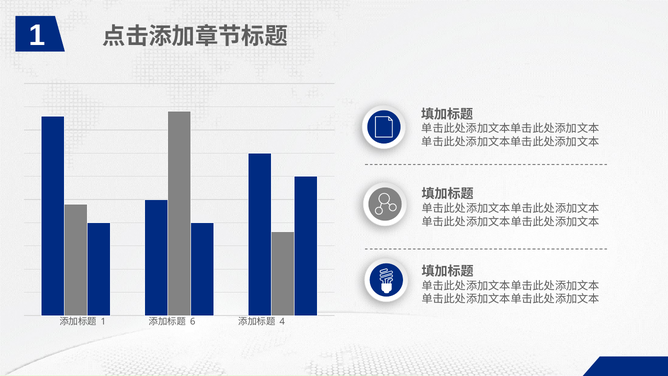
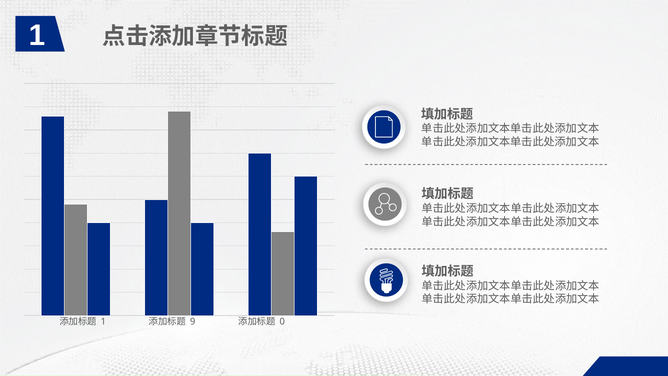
6: 6 -> 9 (193, 321)
4: 4 -> 0 (282, 321)
